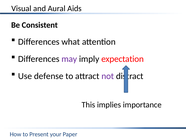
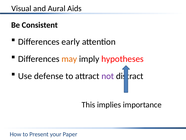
what: what -> early (71, 42)
may colour: purple -> orange (69, 59)
expectation: expectation -> hypotheses (123, 59)
